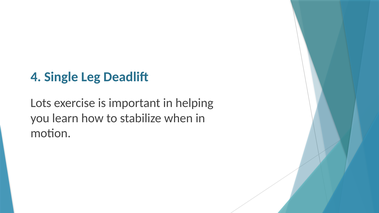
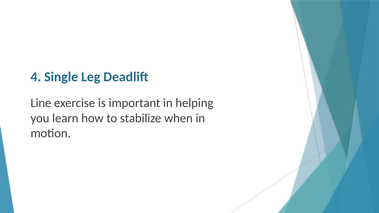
Lots: Lots -> Line (41, 103)
